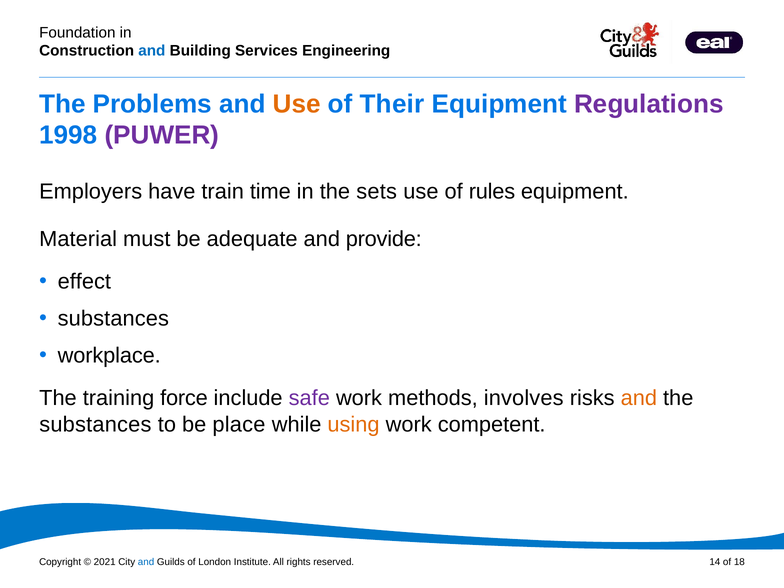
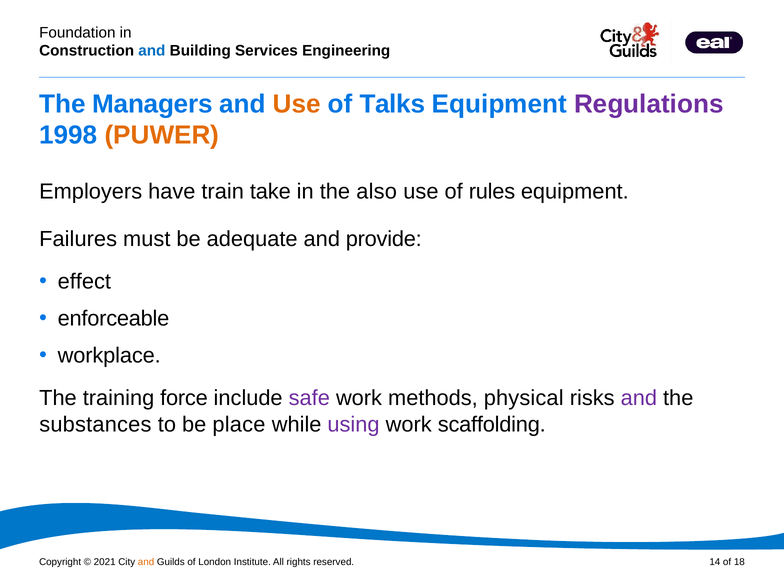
Problems: Problems -> Managers (152, 104)
Their: Their -> Talks (392, 104)
PUWER colour: purple -> orange (162, 135)
time: time -> take (270, 191)
sets: sets -> also (377, 191)
Material: Material -> Failures (78, 239)
substances: substances -> enforceable (114, 319)
involves: involves -> physical (524, 398)
and colour: orange -> purple (639, 398)
using colour: orange -> purple (354, 424)
competent: competent -> scaffolding (492, 424)
and colour: blue -> orange (146, 562)
